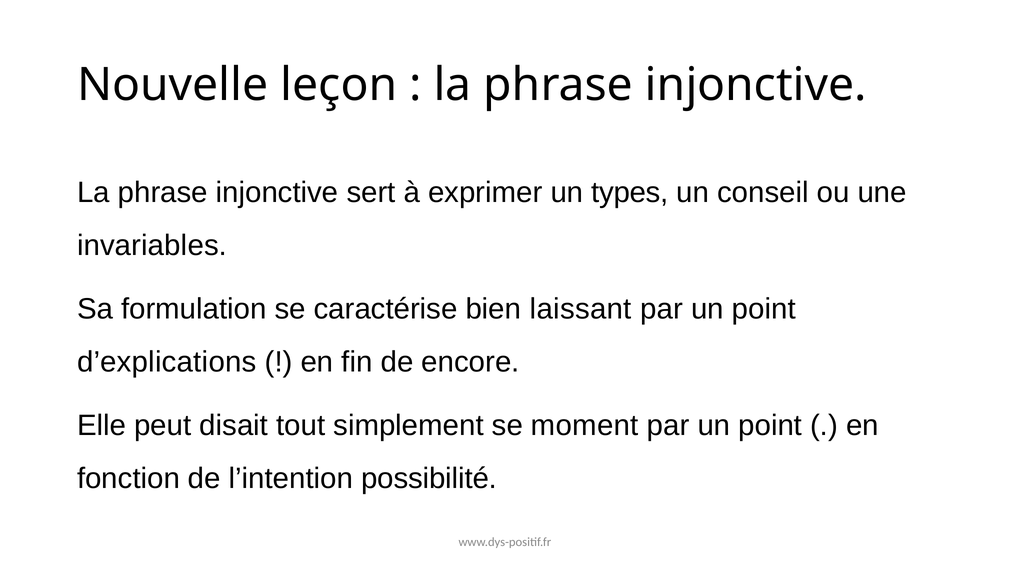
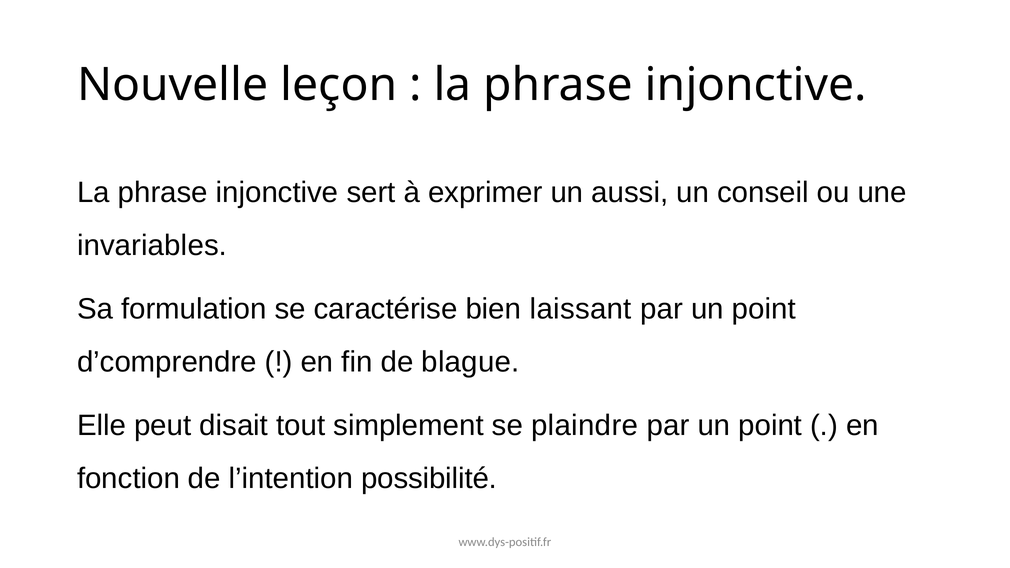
types: types -> aussi (630, 192)
d’explications: d’explications -> d’comprendre (167, 362)
encore: encore -> blague (470, 362)
moment: moment -> plaindre (585, 426)
